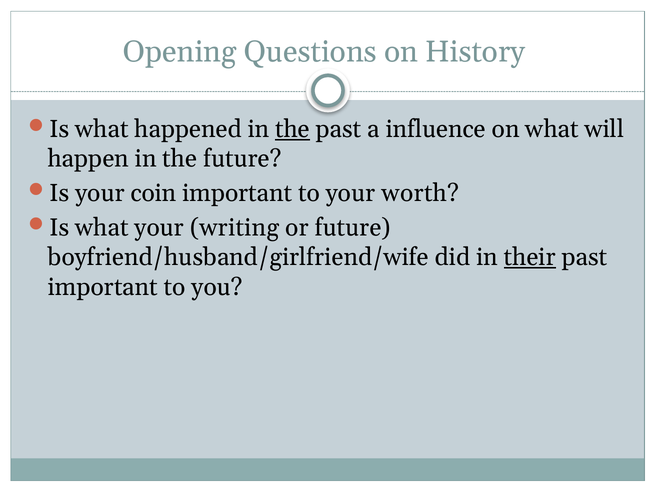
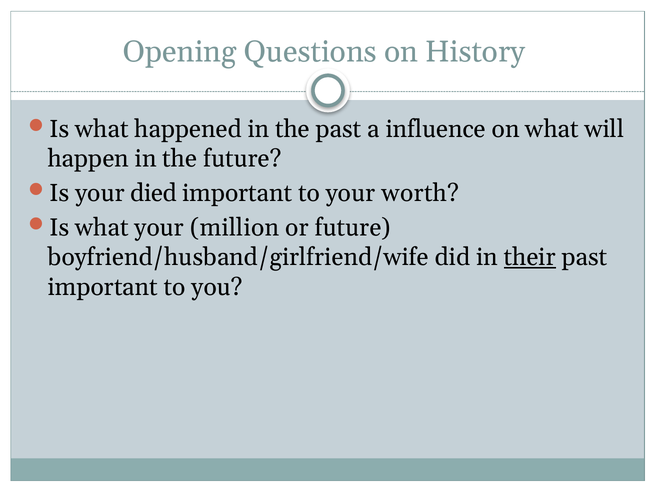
the underline: present -> none (292, 129)
coin: coin -> died (154, 193)
writing: writing -> million (235, 228)
